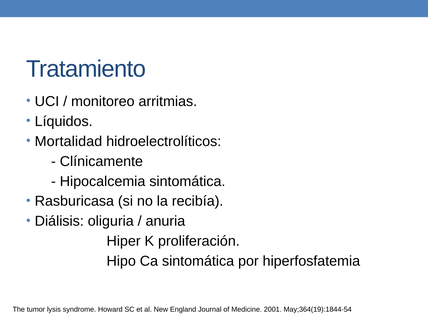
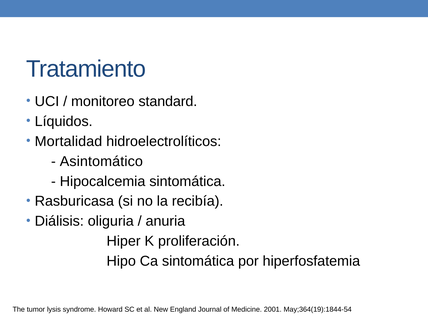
arritmias: arritmias -> standard (168, 101)
Clínicamente: Clínicamente -> Asintomático (101, 161)
